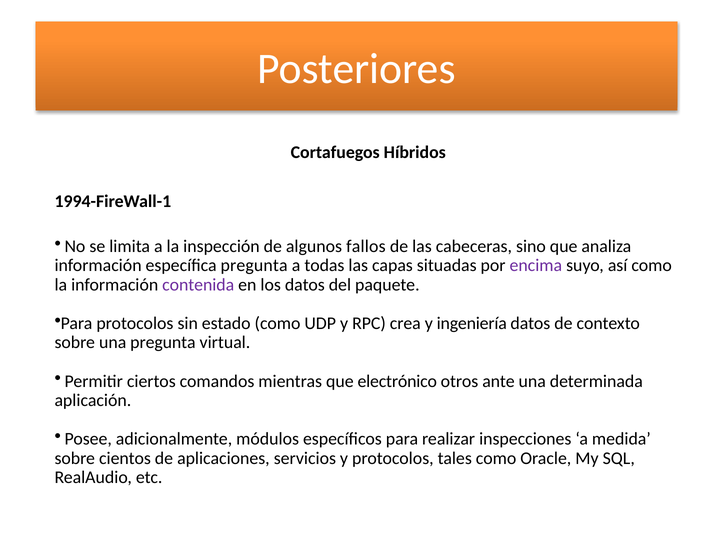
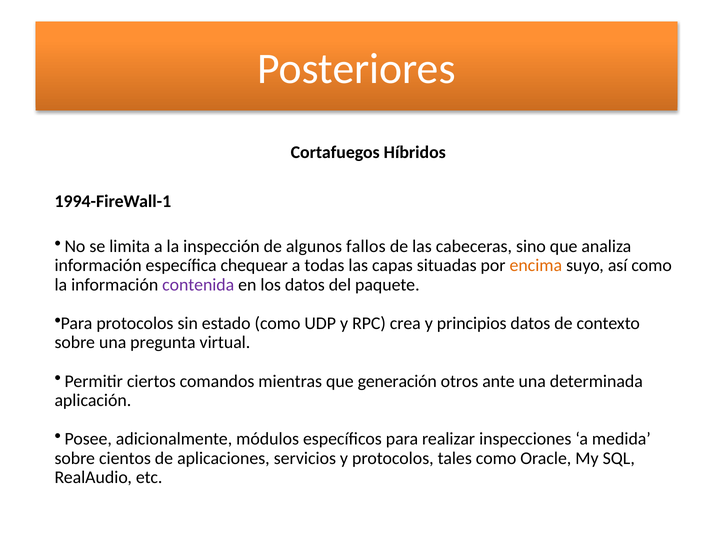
específica pregunta: pregunta -> chequear (254, 265)
encima colour: purple -> orange (536, 265)
ingeniería: ingeniería -> principios (472, 323)
electrónico: electrónico -> generación (397, 381)
